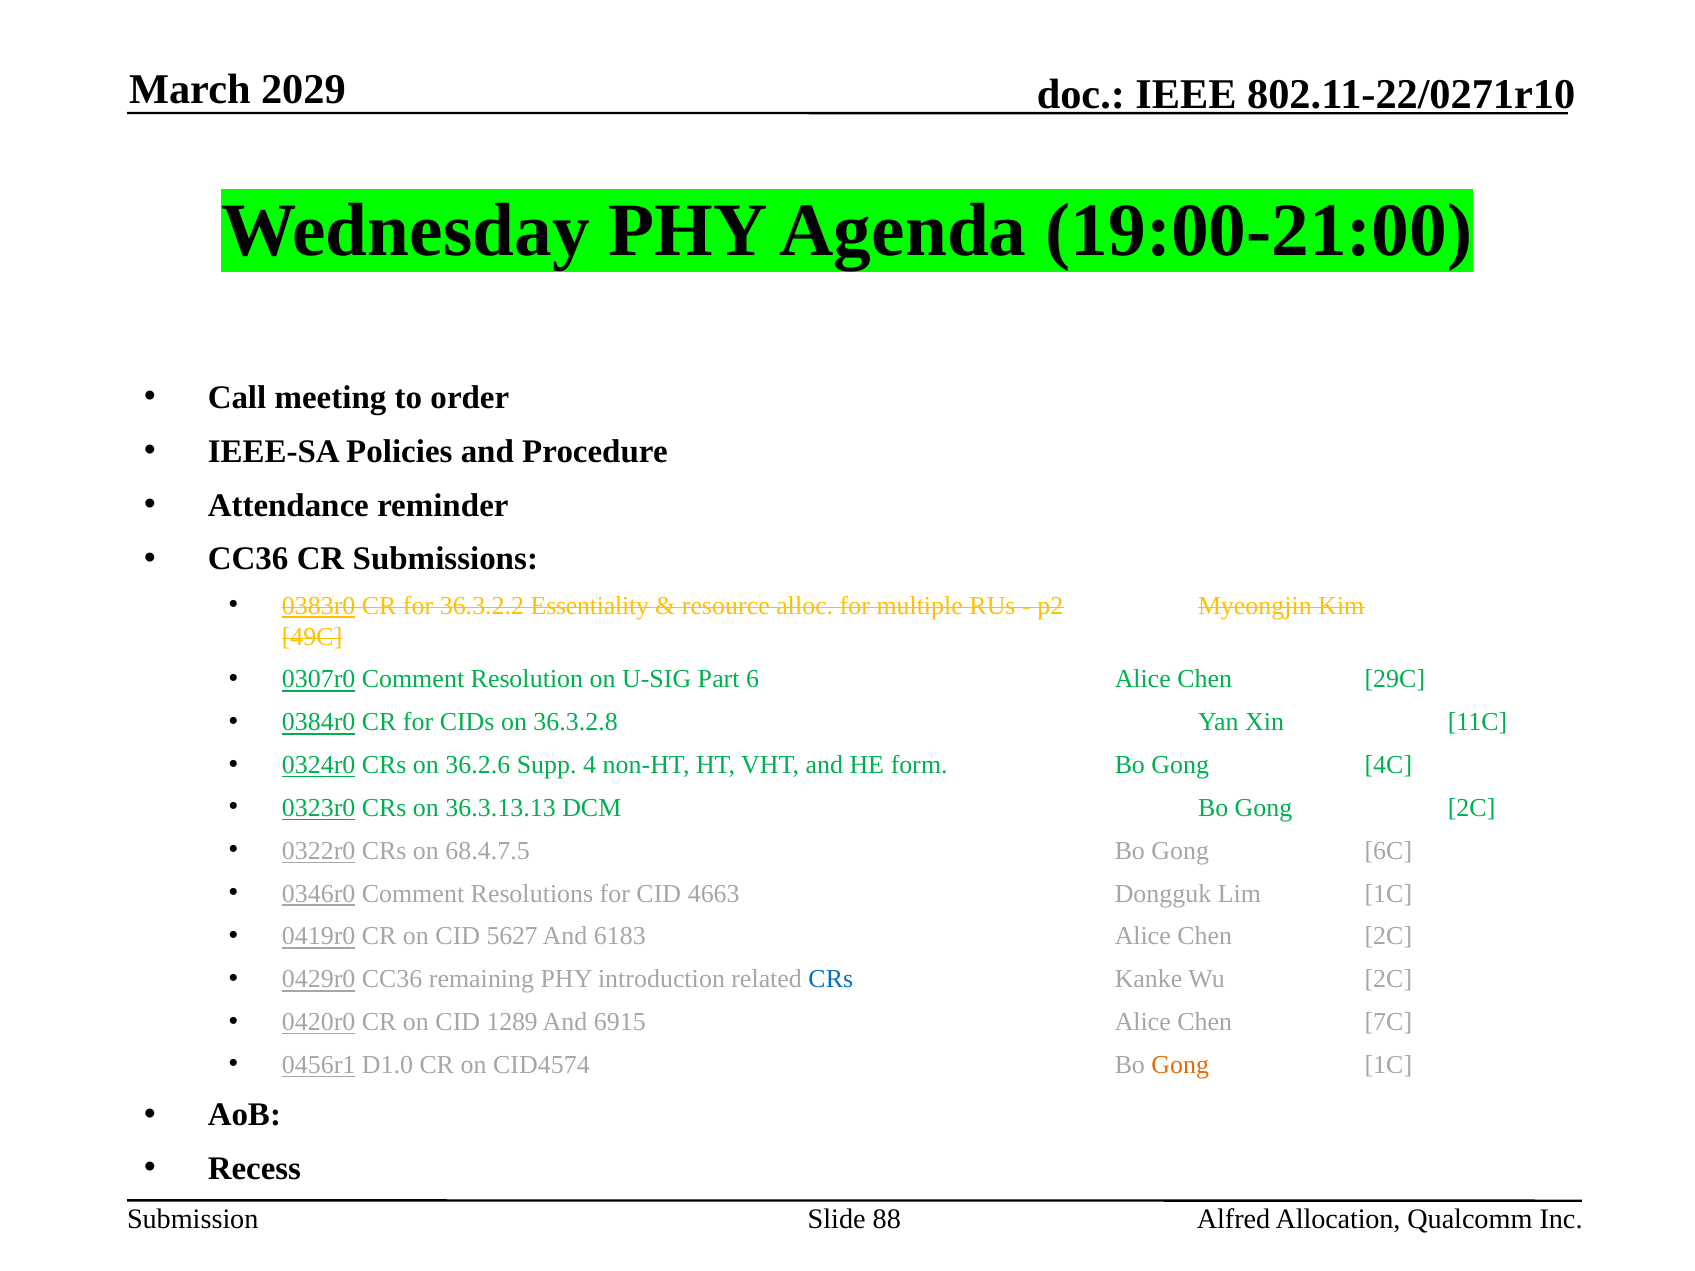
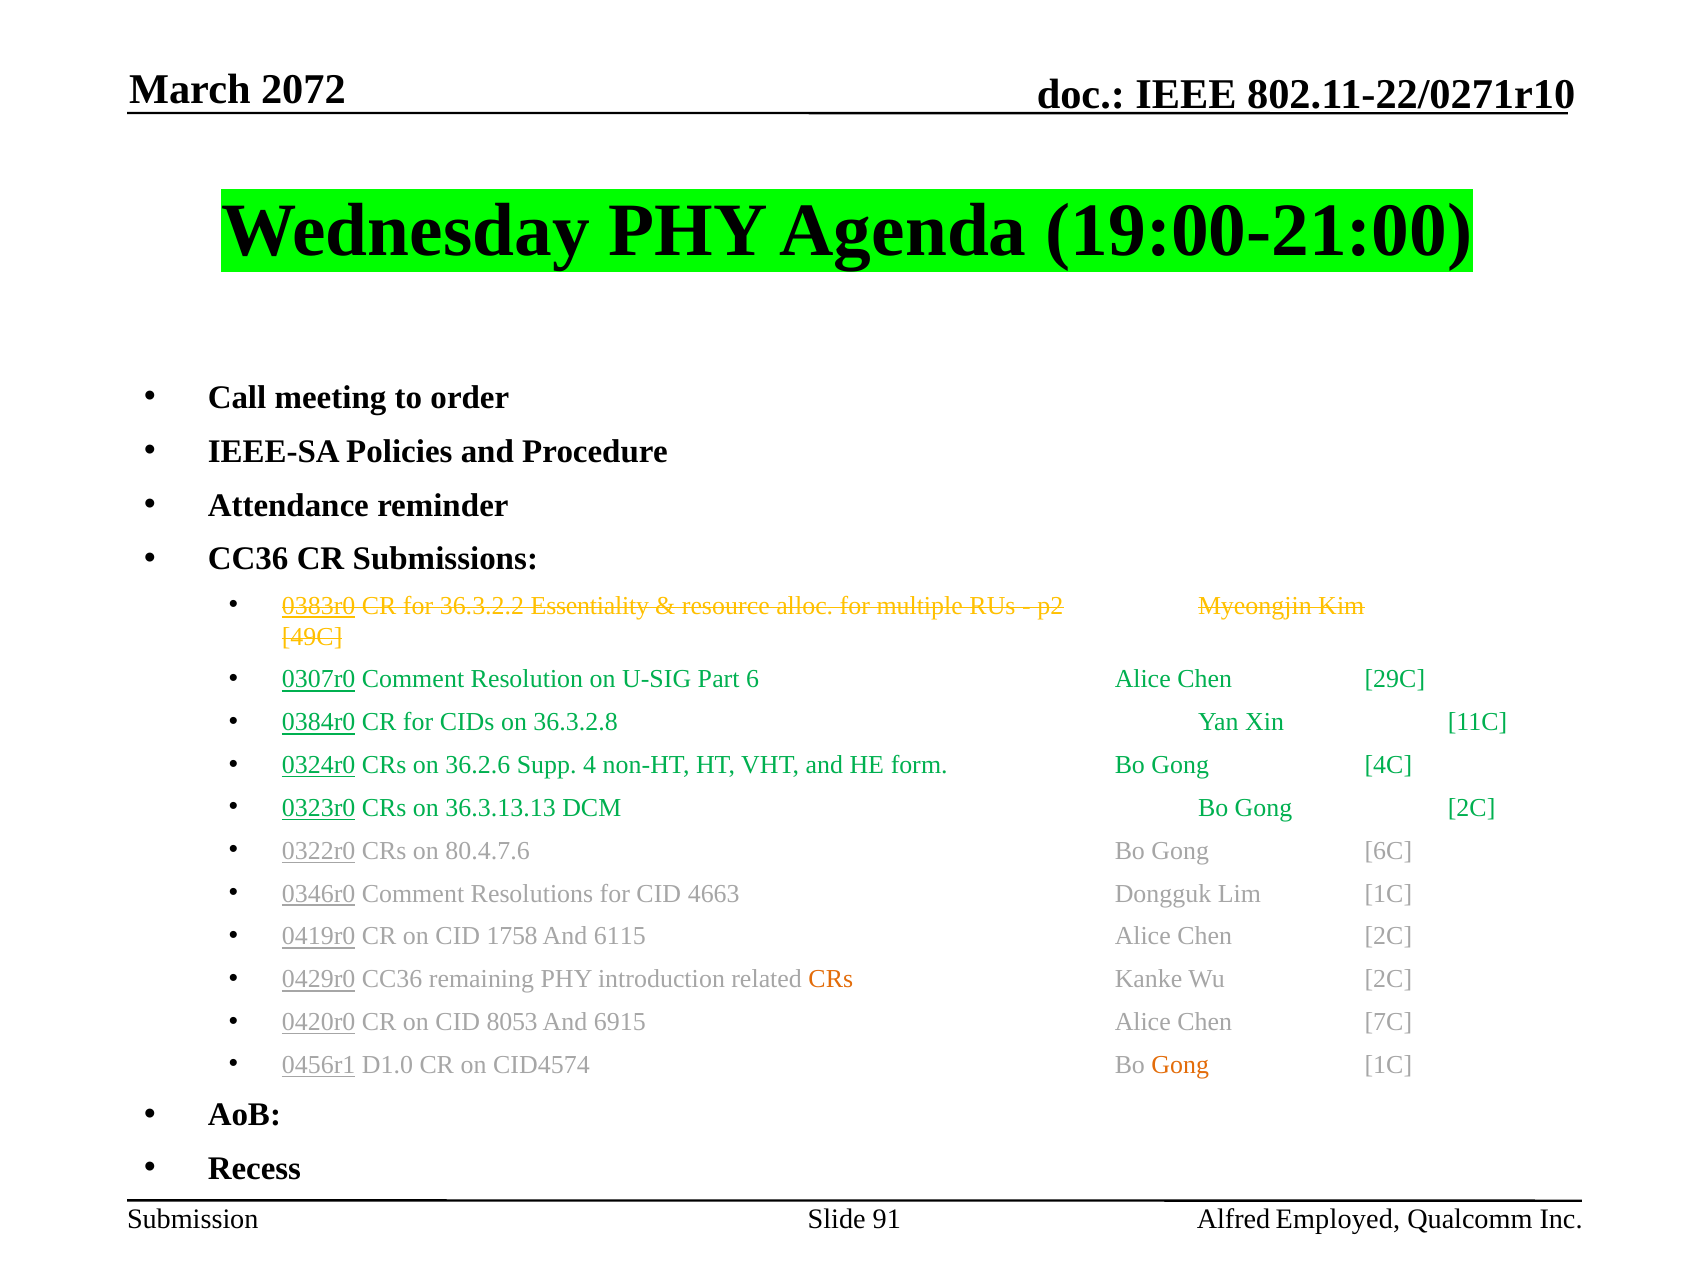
2029: 2029 -> 2072 (303, 90)
68.4.7.5: 68.4.7.5 -> 80.4.7.6 (488, 851)
5627: 5627 -> 1758 (512, 937)
6183: 6183 -> 6115 (620, 937)
CRs colour: blue -> orange (831, 979)
1289: 1289 -> 8053 (512, 1022)
88: 88 -> 91 (887, 1219)
Allocation: Allocation -> Employed (1338, 1219)
